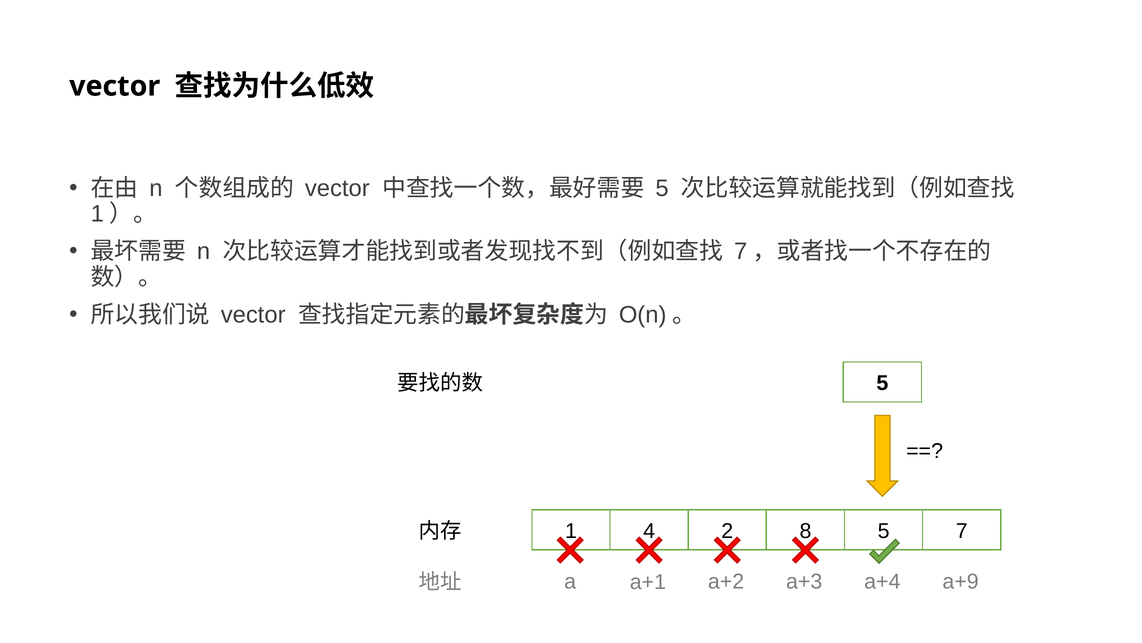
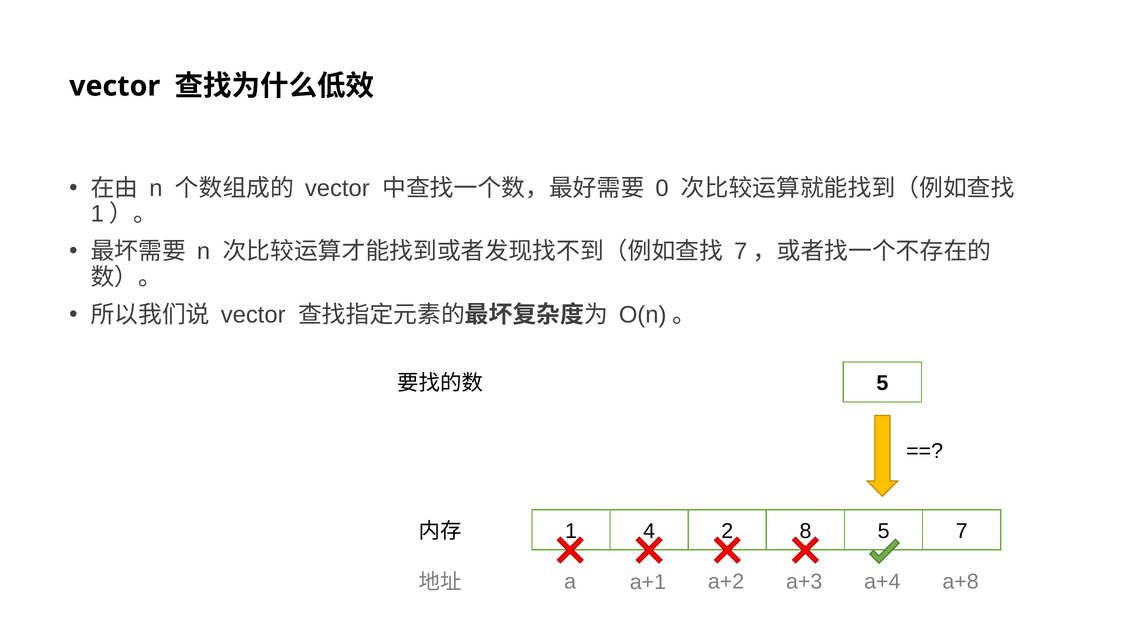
5: 5 -> 0 (662, 188)
a+9: a+9 -> a+8 (961, 581)
